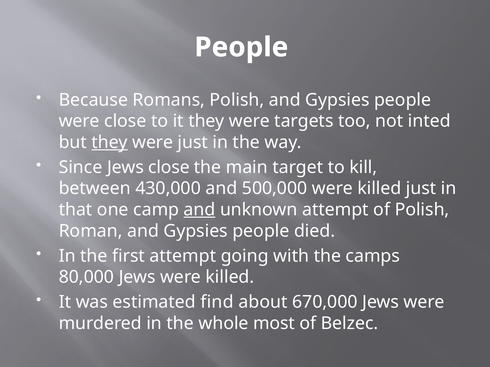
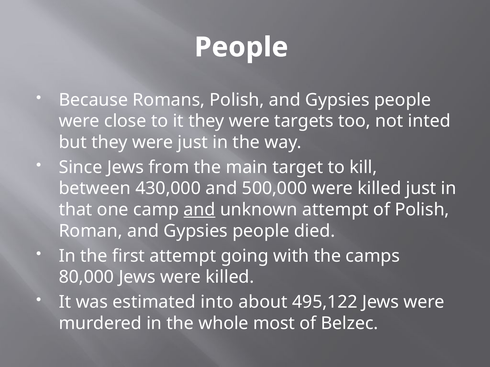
they underline: present -> none (110, 142)
Jews close: close -> from (169, 167)
find: find -> into (217, 302)
670,000: 670,000 -> 495,122 (325, 302)
